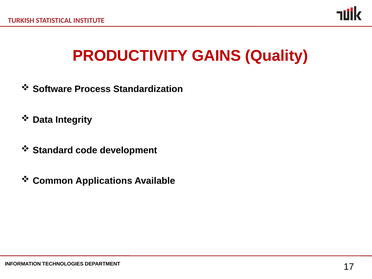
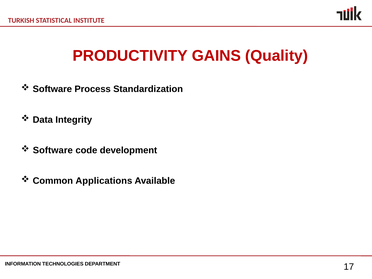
Standard: Standard -> Software (53, 150)
